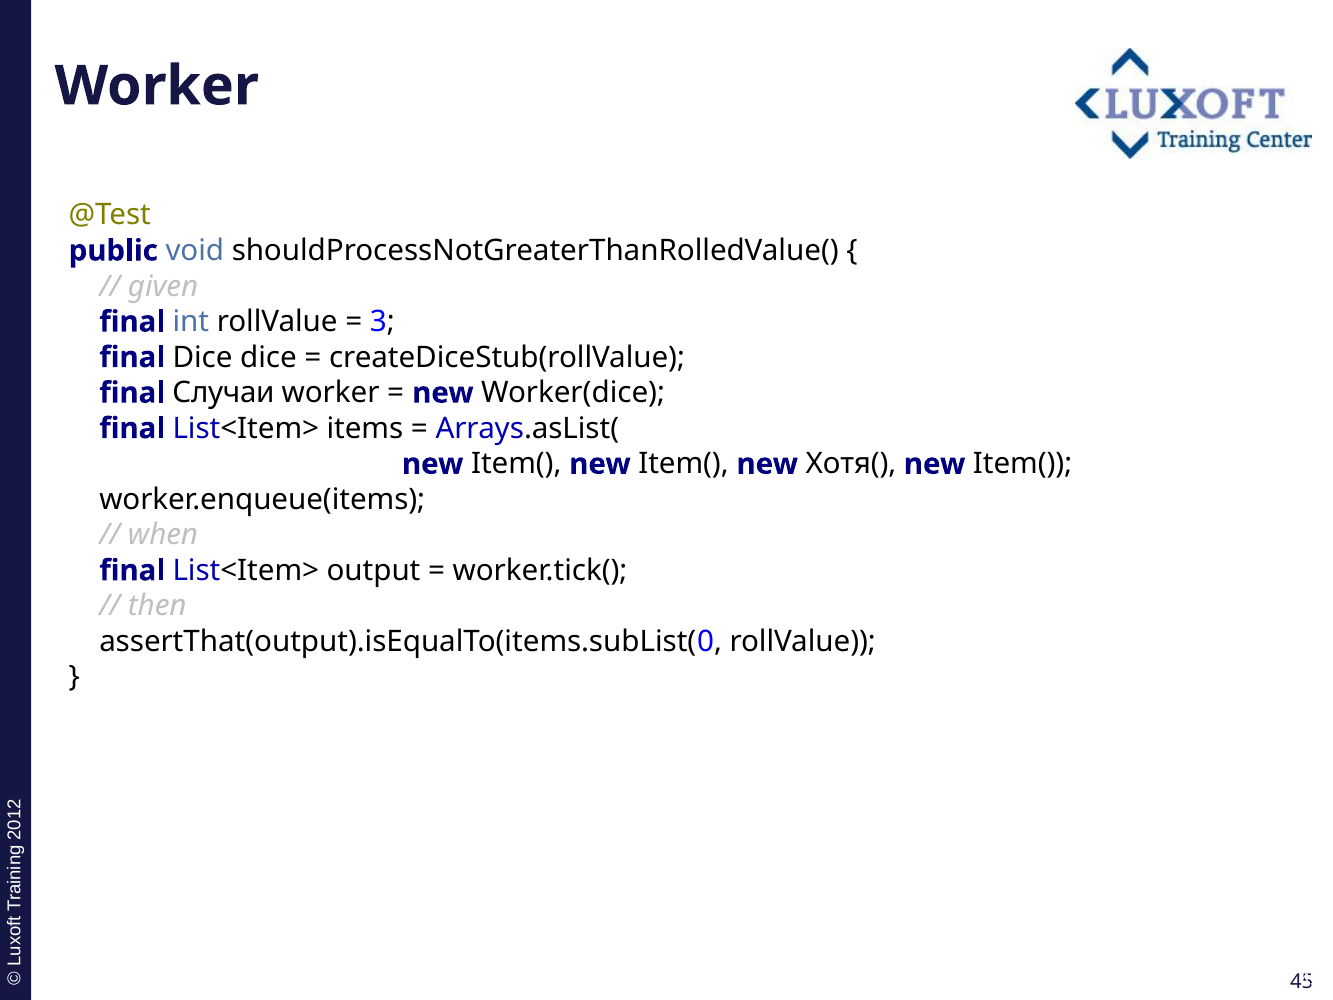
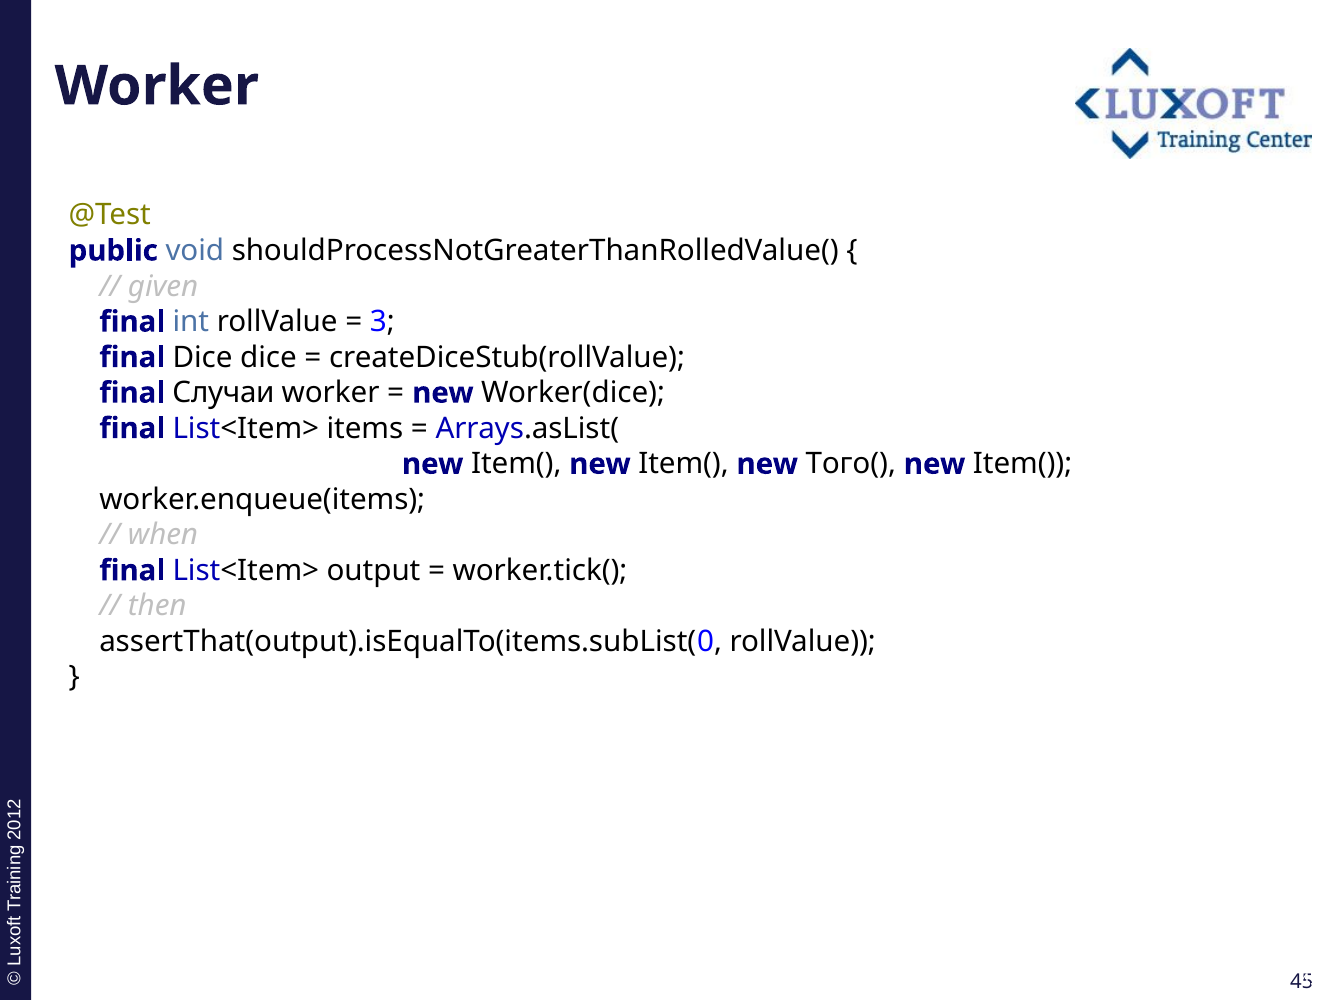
Хотя(: Хотя( -> Того( (851, 464)
